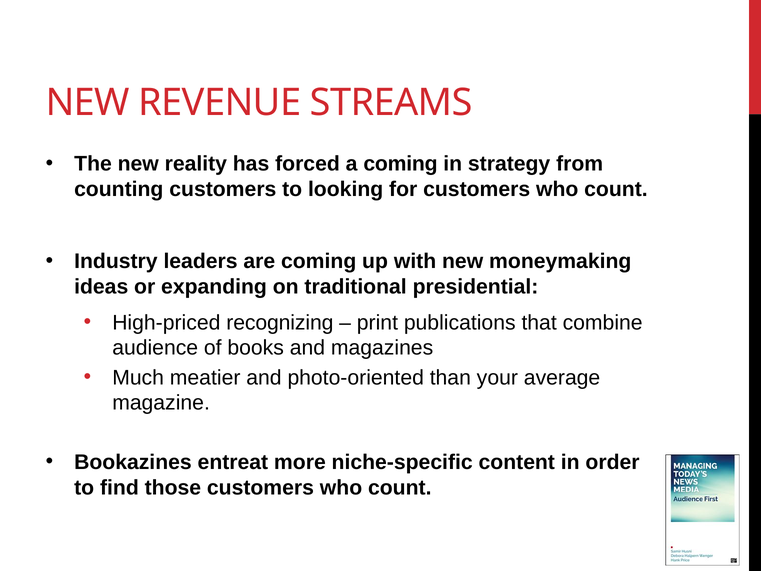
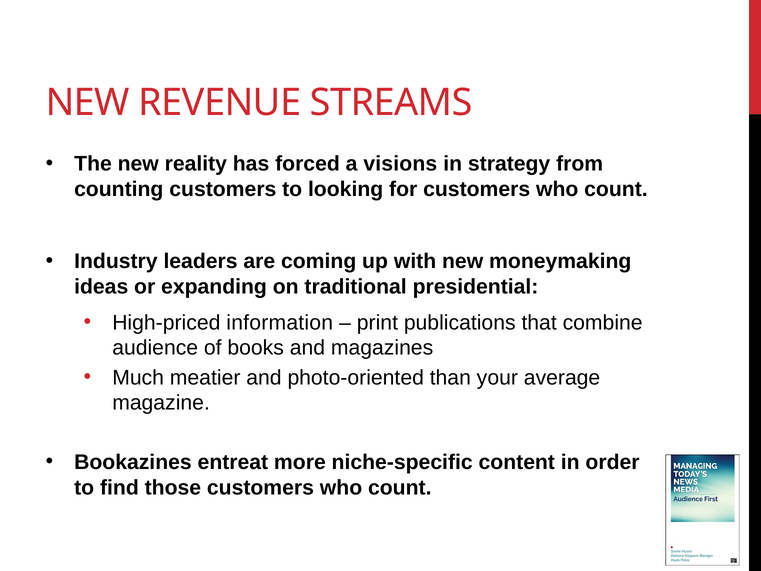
a coming: coming -> visions (400, 164)
recognizing: recognizing -> information (280, 322)
